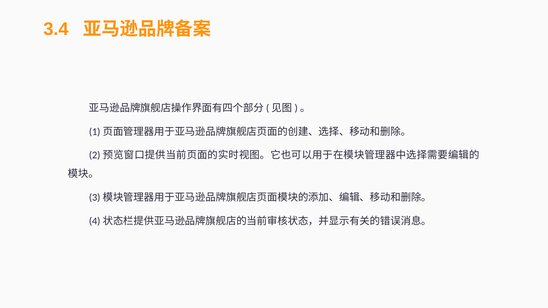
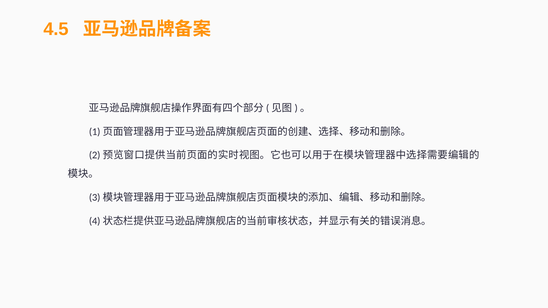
3.4: 3.4 -> 4.5 (56, 29)
